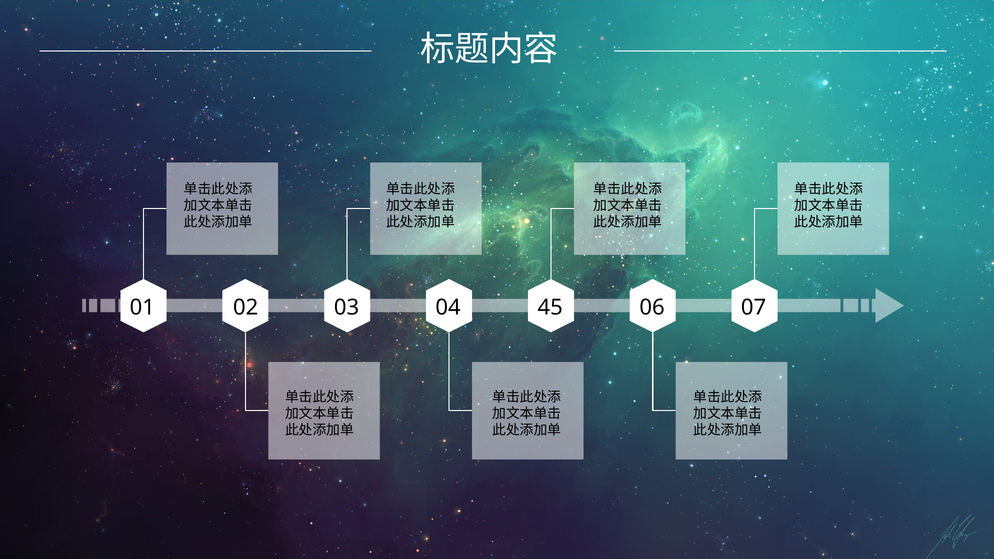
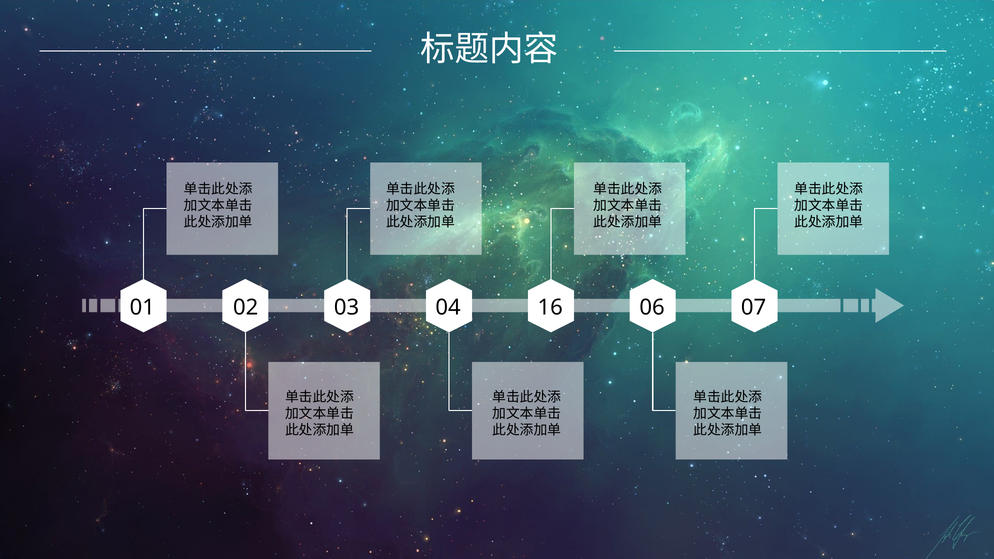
45: 45 -> 16 (550, 308)
